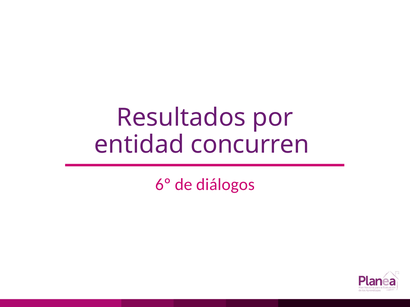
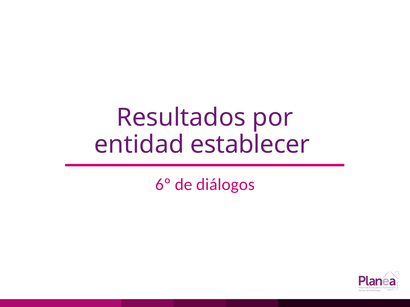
concurren: concurren -> establecer (250, 145)
